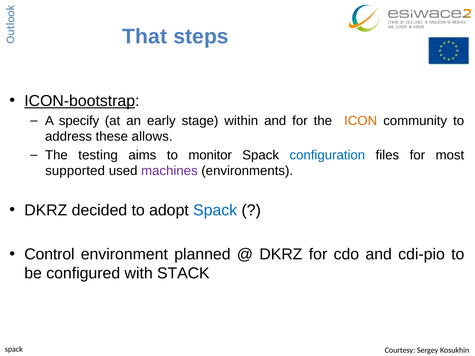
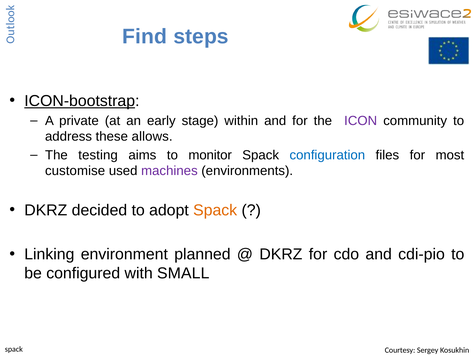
That: That -> Find (145, 37)
specify: specify -> private (79, 121)
ICON colour: orange -> purple (361, 121)
supported: supported -> customise (75, 171)
Spack colour: blue -> orange (215, 210)
Control: Control -> Linking (49, 255)
STACK: STACK -> SMALL (183, 274)
